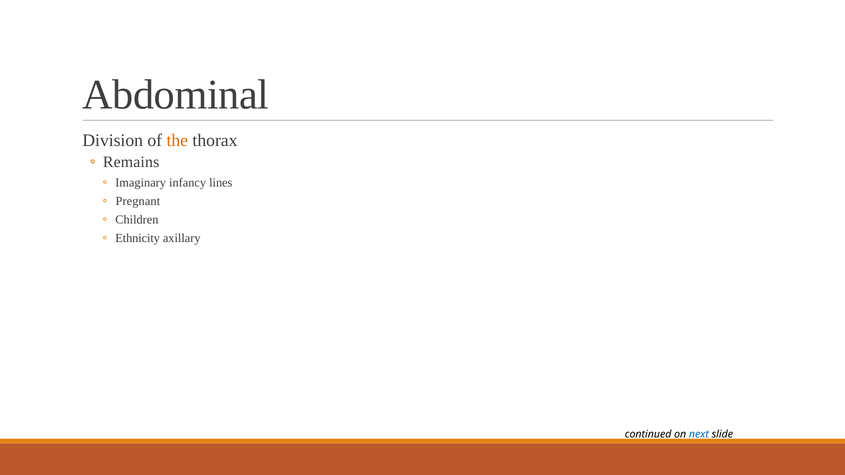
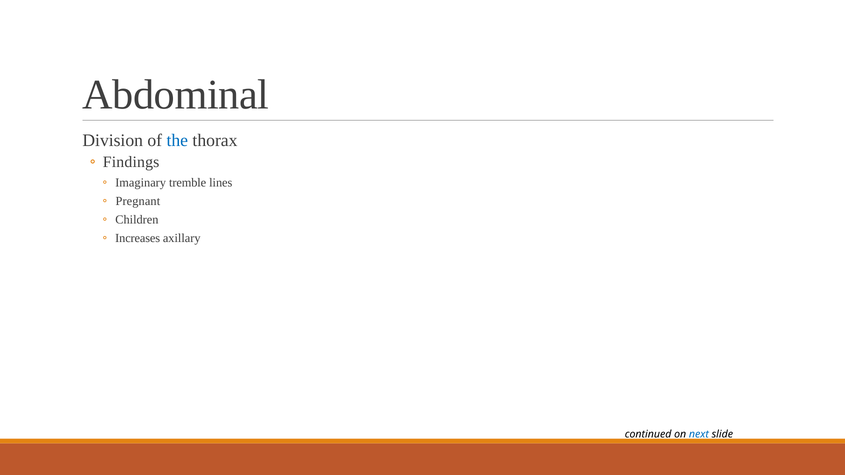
the colour: orange -> blue (177, 140)
Remains: Remains -> Findings (131, 162)
infancy: infancy -> tremble (188, 183)
Ethnicity: Ethnicity -> Increases (138, 238)
